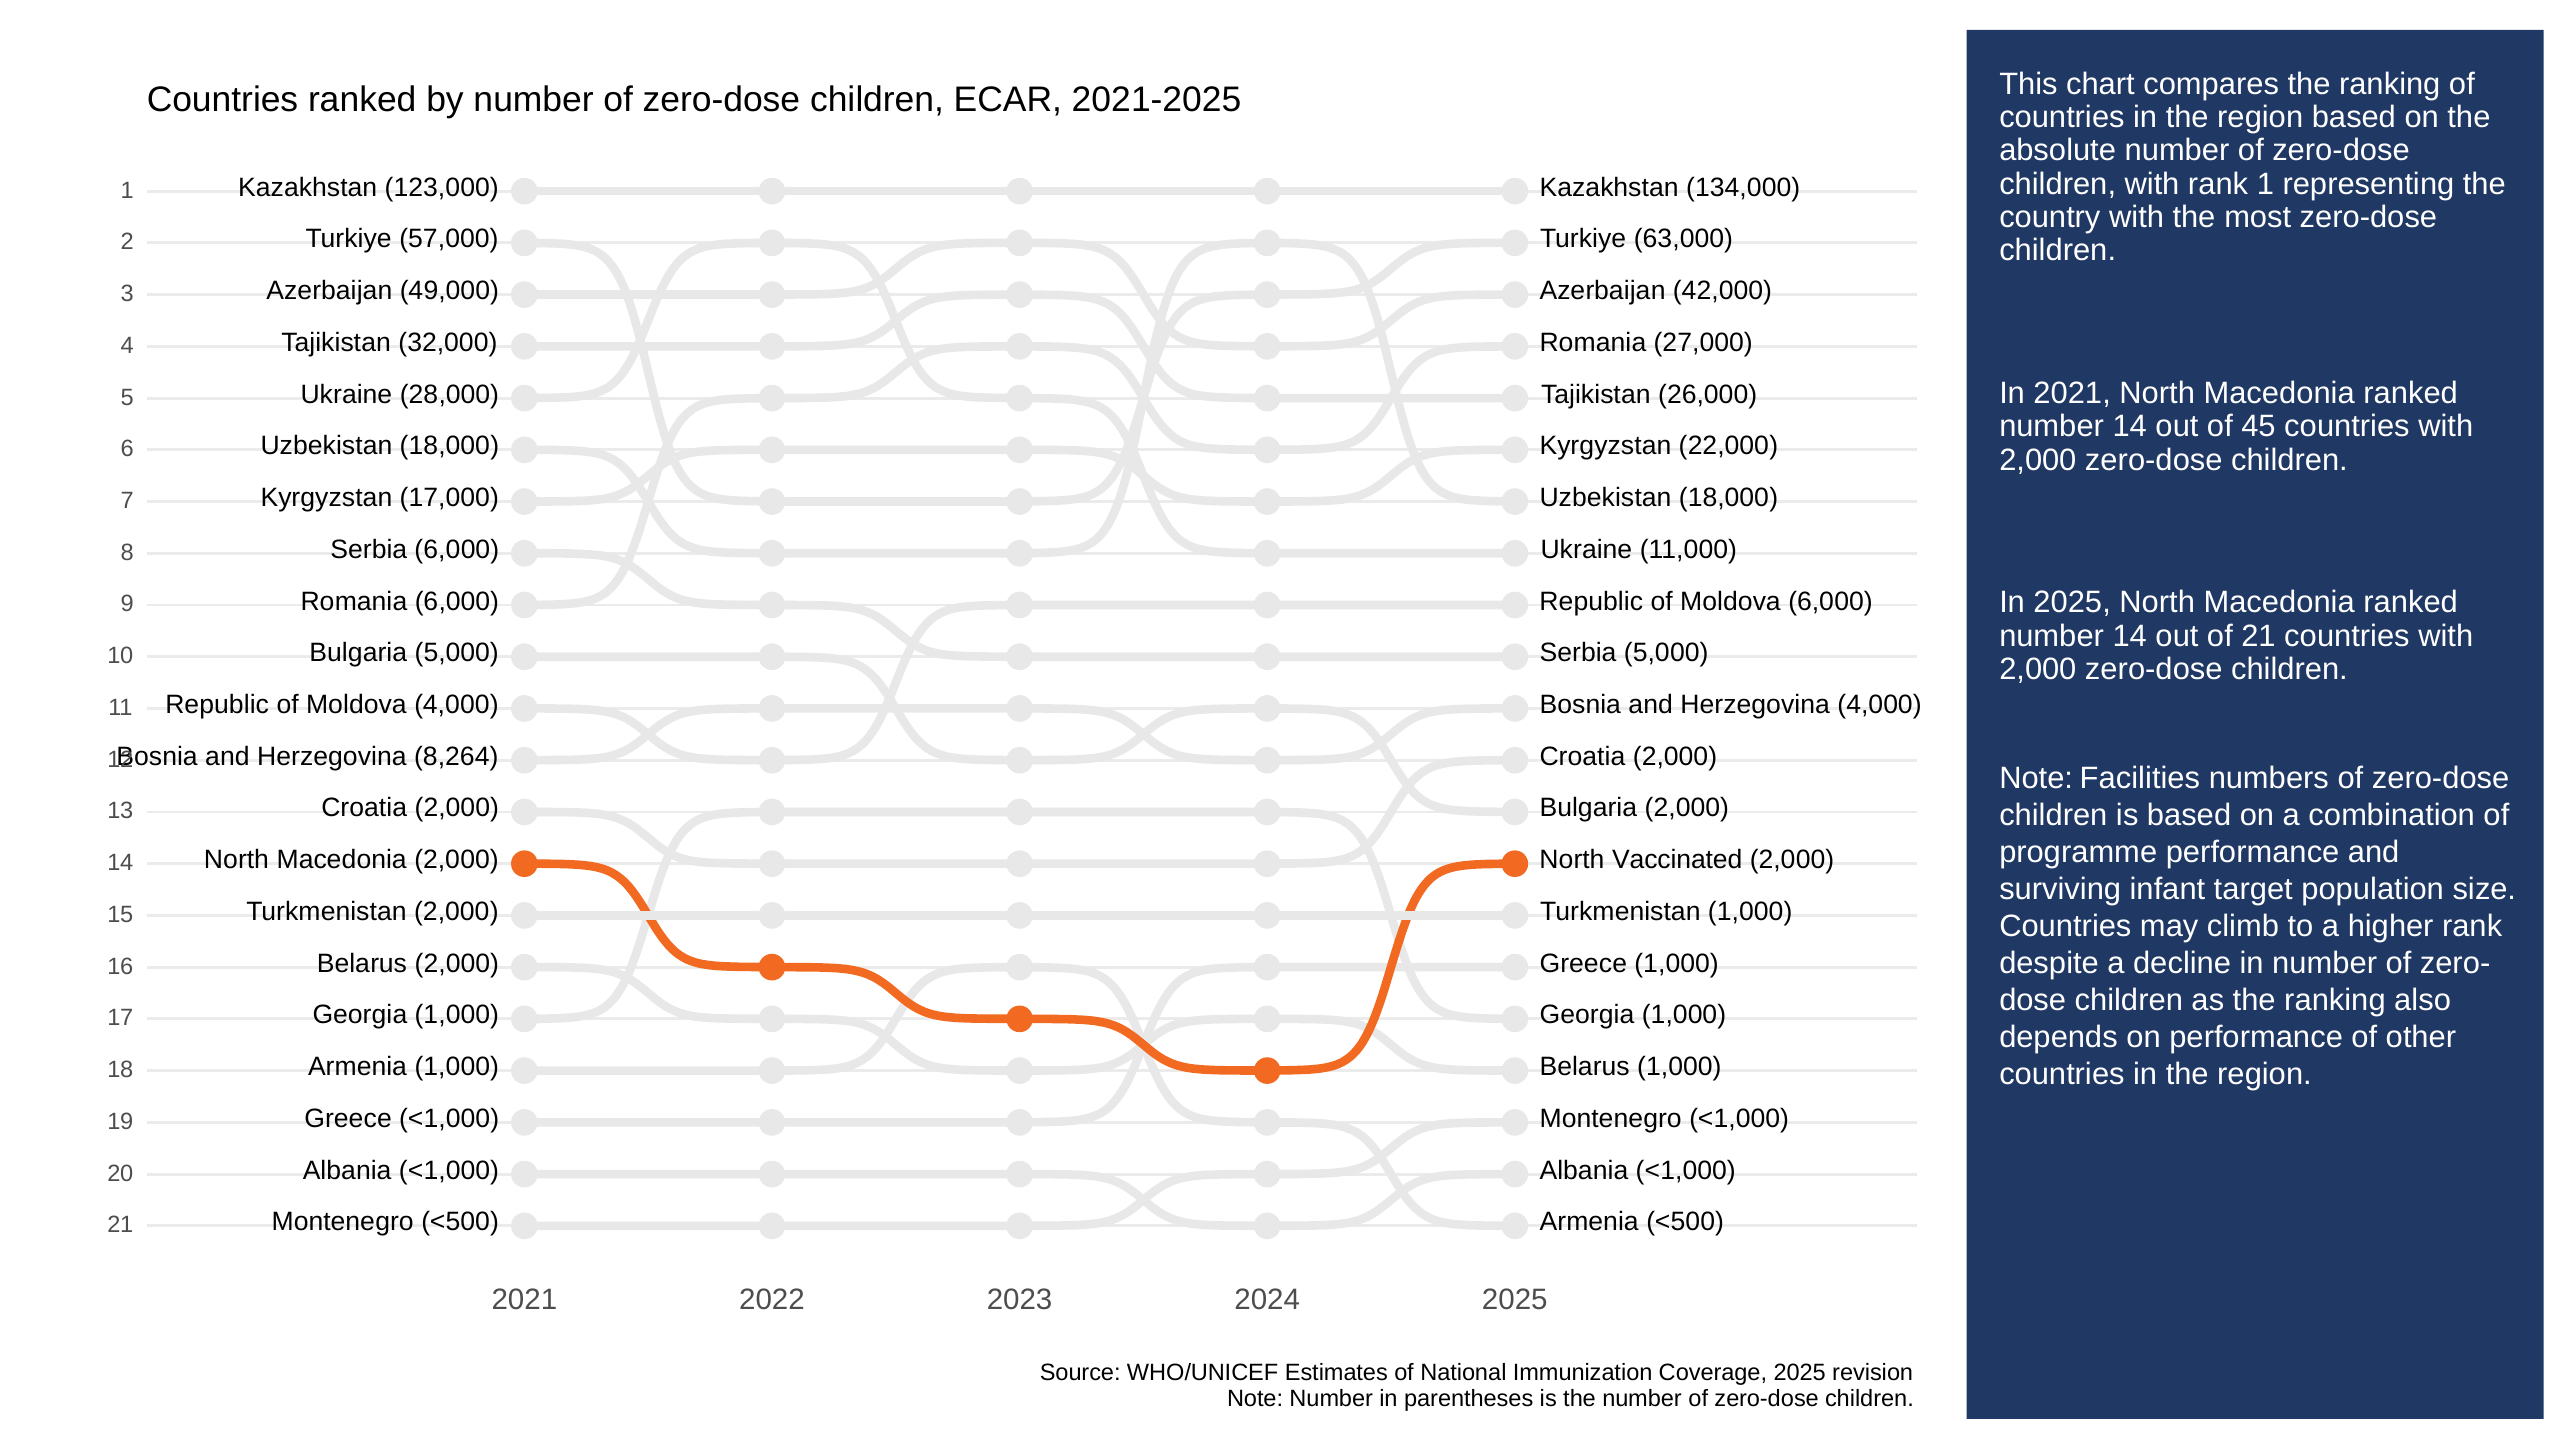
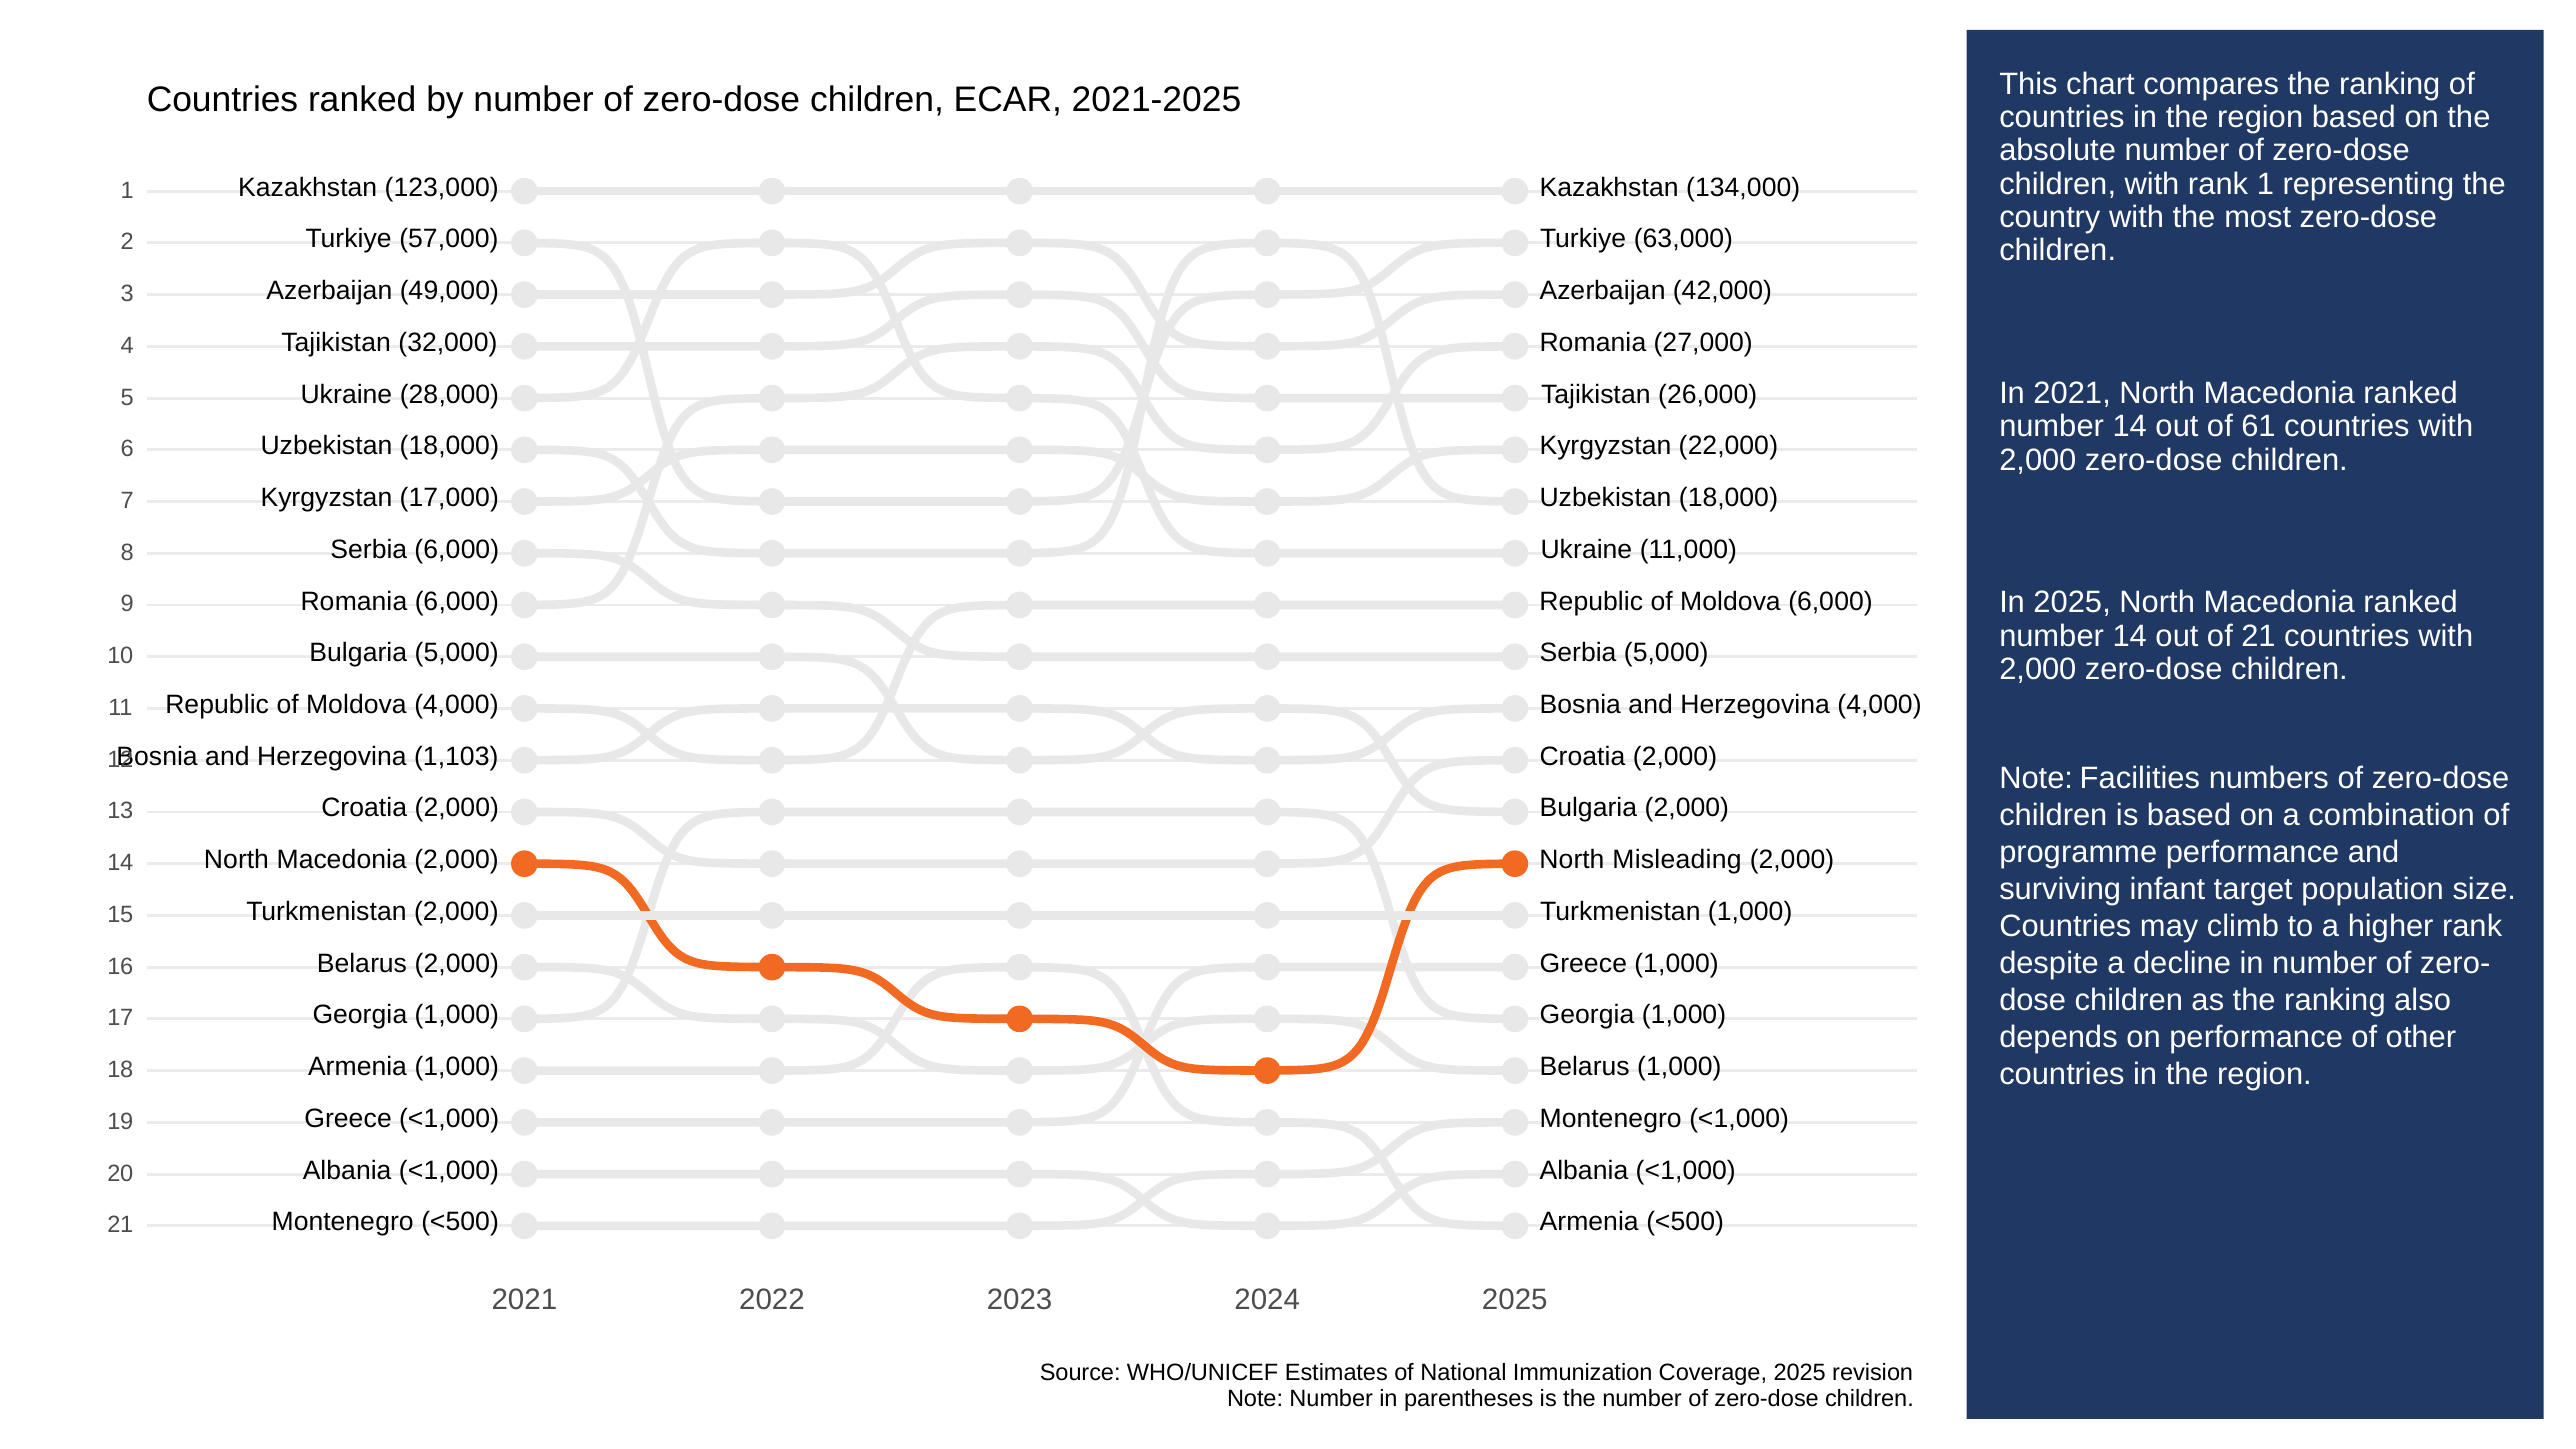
45: 45 -> 61 (2258, 427)
8,264: 8,264 -> 1,103 (456, 757)
Vaccinated: Vaccinated -> Misleading (1677, 860)
